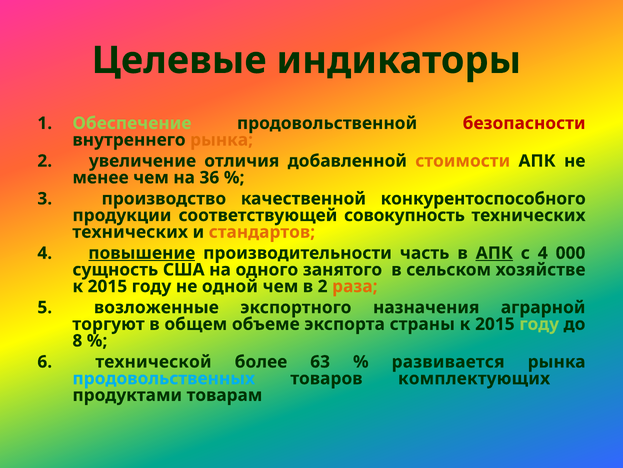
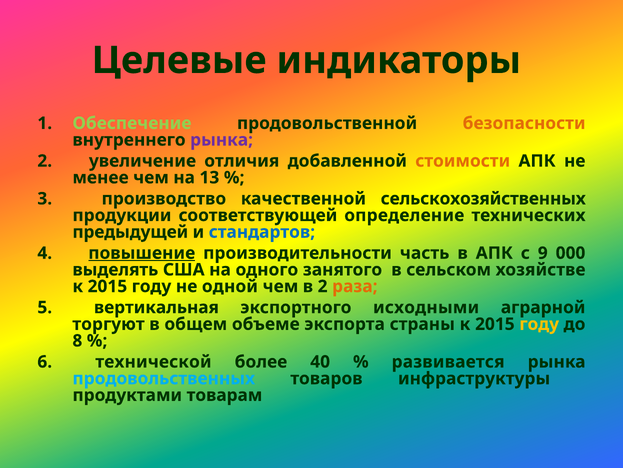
безопасности colour: red -> orange (524, 123)
рынка colour: orange -> purple (222, 140)
36: 36 -> 13 (209, 177)
конкурентоспособного: конкурентоспособного -> сельскохозяйственных (483, 198)
совокупность: совокупность -> определение (404, 215)
технических: технических -> предыдущей (130, 232)
стандартов colour: orange -> blue (262, 232)
АПК underline: present -> none (494, 253)
с 4: 4 -> 9 (543, 253)
сущность: сущность -> выделять (115, 269)
возложенные: возложенные -> вертикальная (156, 307)
назначения: назначения -> исходными (426, 307)
году colour: light green -> yellow (539, 324)
63: 63 -> 40 (320, 361)
комплектующих: комплектующих -> инфраструктуры (474, 378)
